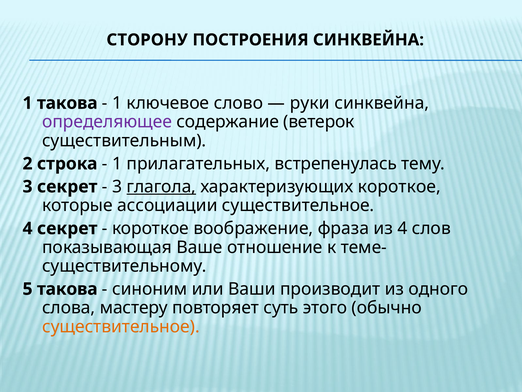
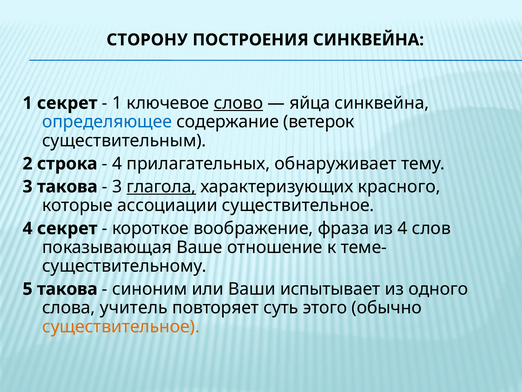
1 такова: такова -> секрет (67, 103)
слово underline: none -> present (238, 103)
руки: руки -> яйца (310, 103)
определяющее colour: purple -> blue (107, 122)
1: 1 -> 4 (117, 163)
встрепенулась: встрепенулась -> обнаруживает (336, 163)
3 секрет: секрет -> такова (67, 186)
характеризующих короткое: короткое -> красного (399, 186)
производит: производит -> испытывает (330, 289)
мастеру: мастеру -> учитель (134, 307)
